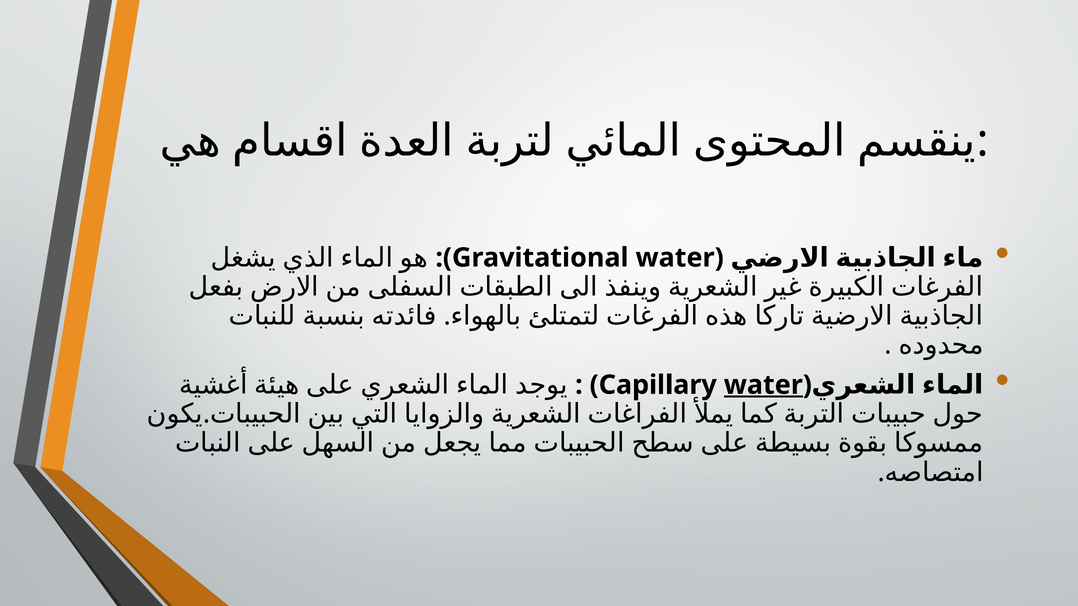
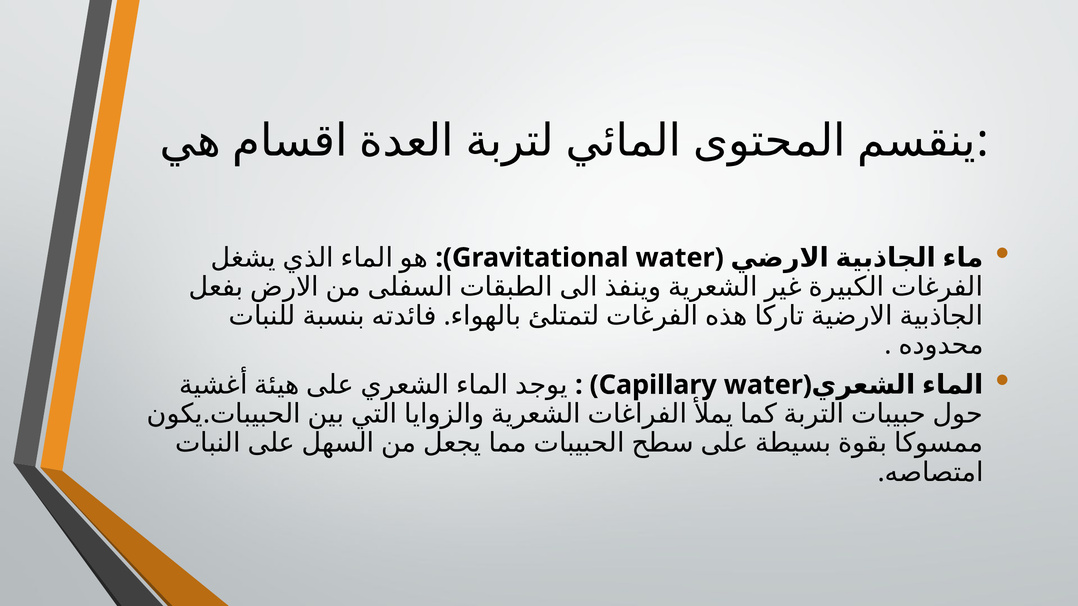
water underline: present -> none (763, 385)
